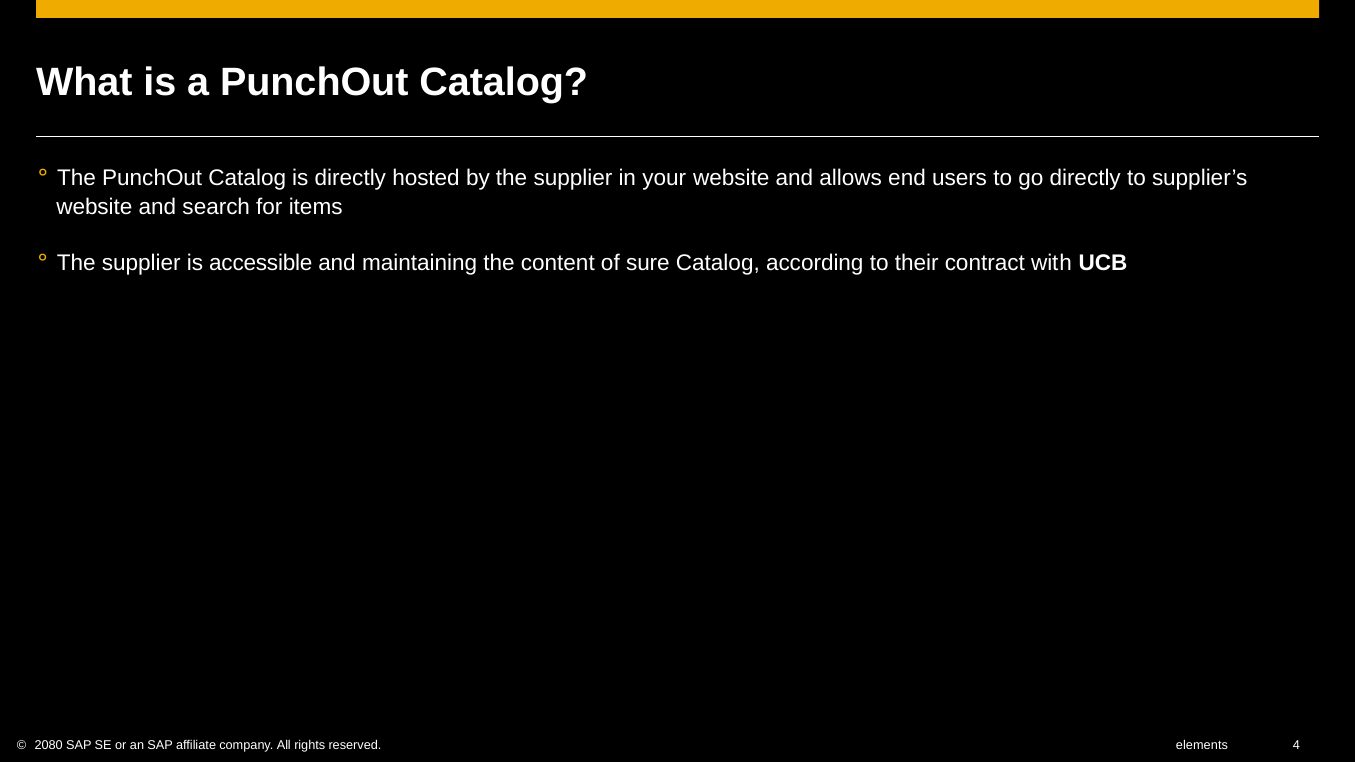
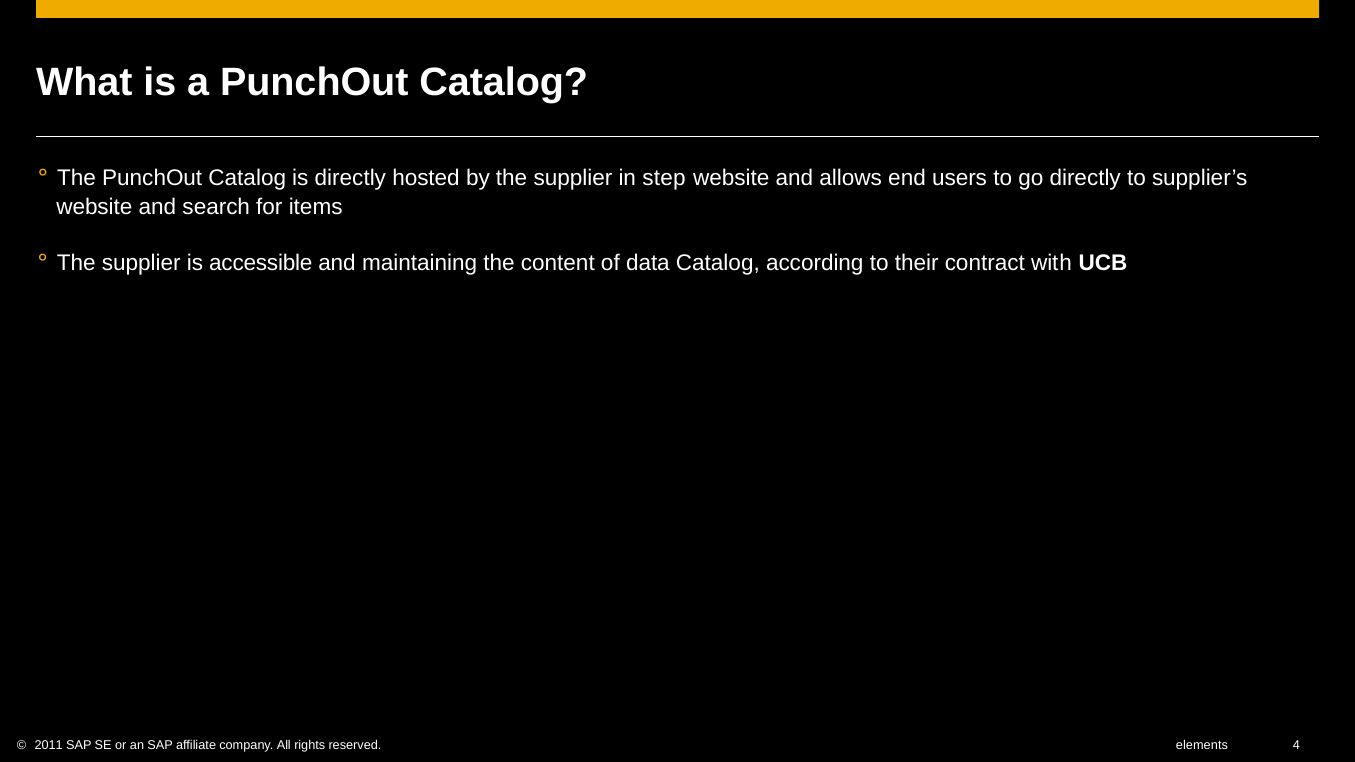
your: your -> step (664, 178)
sure: sure -> data (648, 263)
2080: 2080 -> 2011 (49, 745)
